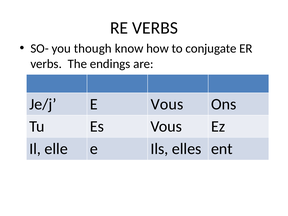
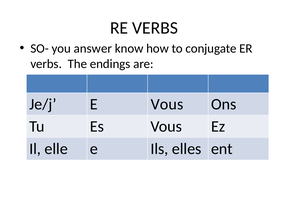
though: though -> answer (93, 48)
